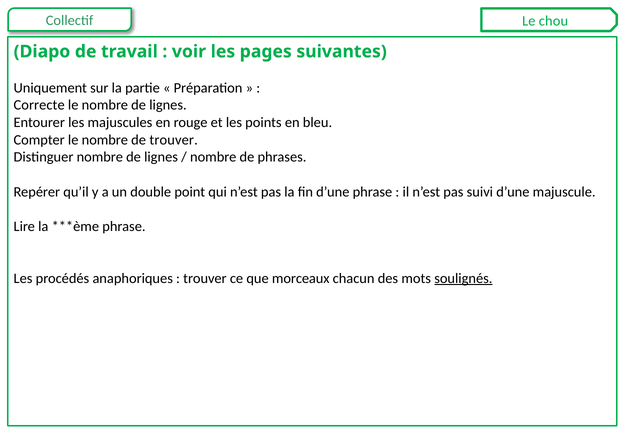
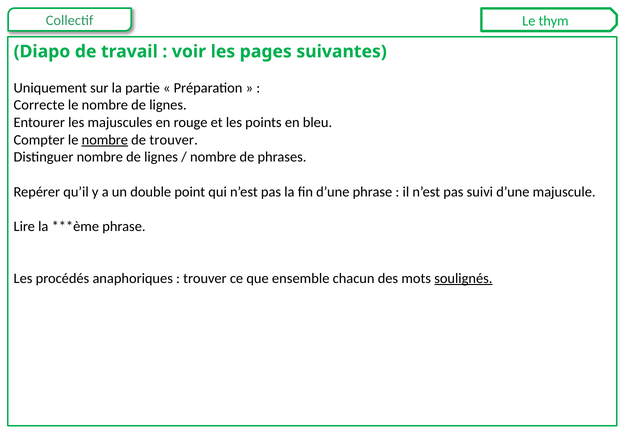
chou: chou -> thym (554, 21)
nombre underline: none -> present (105, 140)
morceaux: morceaux -> ensemble (301, 278)
